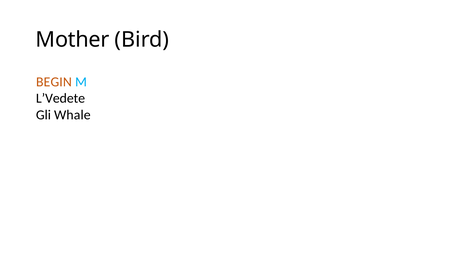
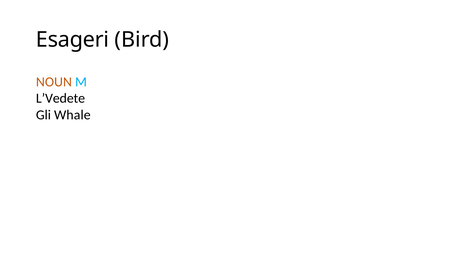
Mother: Mother -> Esageri (73, 40)
BEGIN: BEGIN -> NOUN (54, 82)
